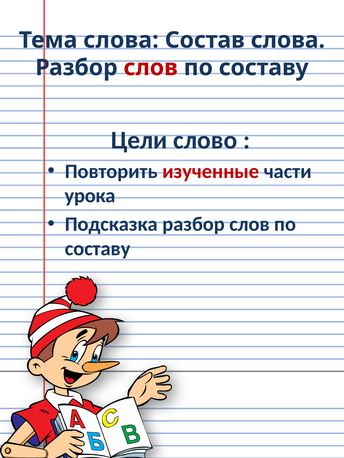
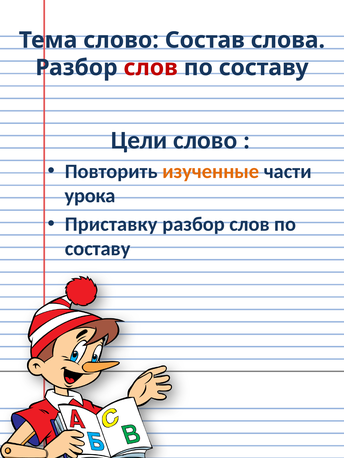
Тема слова: слова -> слово (121, 40)
изученные colour: red -> orange (211, 172)
Подсказка: Подсказка -> Приставку (111, 225)
